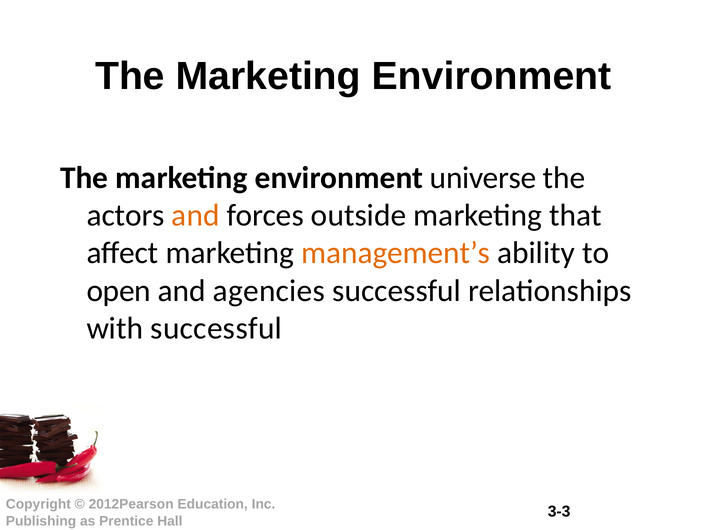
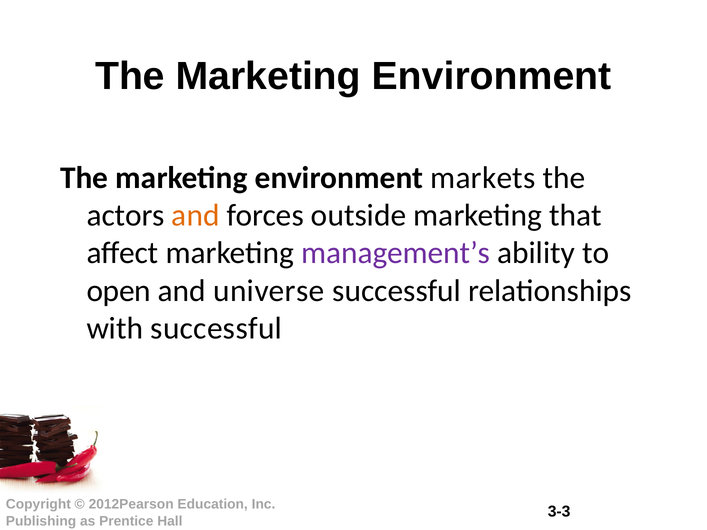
universe: universe -> markets (483, 178)
management’s colour: orange -> purple (396, 253)
agencies: agencies -> universe (269, 291)
